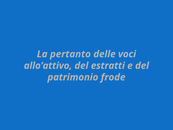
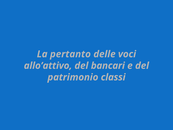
estratti: estratti -> bancari (108, 66)
frode: frode -> classi (113, 77)
